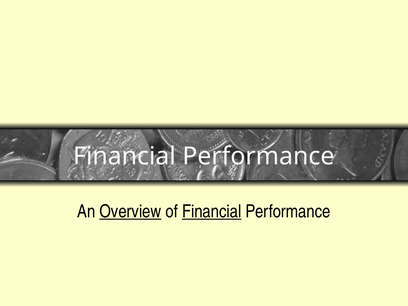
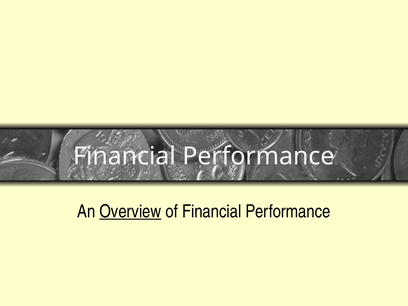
Financial underline: present -> none (212, 211)
